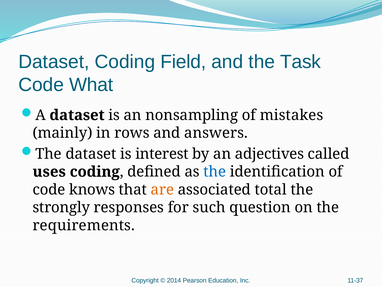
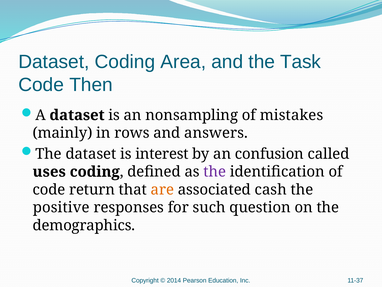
Field: Field -> Area (183, 62)
What: What -> Then (91, 85)
adjectives: adjectives -> confusion (269, 154)
the colour: blue -> purple (215, 171)
knows: knows -> return (92, 189)
total: total -> cash (271, 189)
strongly: strongly -> positive (61, 207)
requirements: requirements -> demographics (84, 225)
